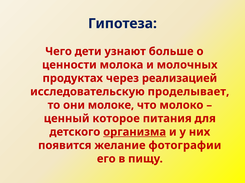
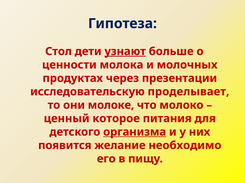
Чего: Чего -> Стол (58, 52)
узнают underline: none -> present (125, 52)
реализацией: реализацией -> презентации (179, 79)
фотографии: фотографии -> необходимо (185, 146)
